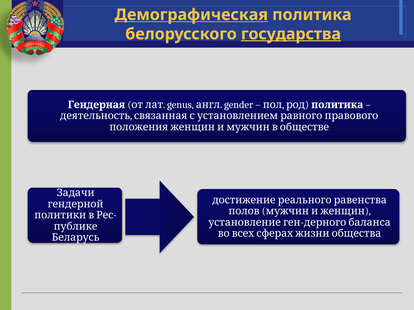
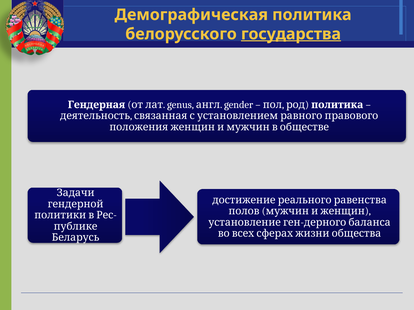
Демографическая underline: present -> none (191, 15)
